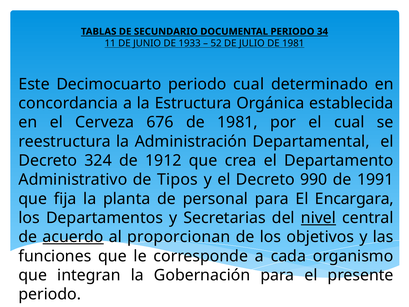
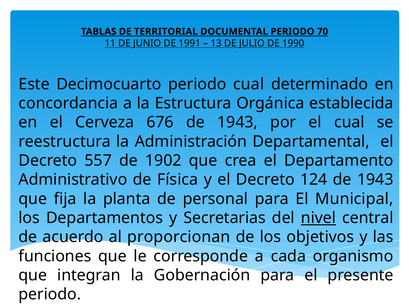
SECUNDARIO: SECUNDARIO -> TERRITORIAL (166, 32)
34: 34 -> 70 (323, 32)
1933: 1933 -> 1991 (190, 43)
52: 52 -> 13 (216, 43)
JULIO DE 1981: 1981 -> 1990 (293, 43)
676 de 1981: 1981 -> 1943 (238, 122)
324: 324 -> 557 (98, 160)
1912: 1912 -> 1902 (163, 160)
Tipos: Tipos -> Física (178, 180)
990: 990 -> 124 (314, 180)
1991: 1991 -> 1943 (375, 180)
Encargara: Encargara -> Municipal (354, 199)
acuerdo underline: present -> none (73, 237)
